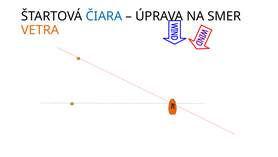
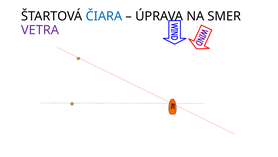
VETRA colour: orange -> purple (40, 30)
